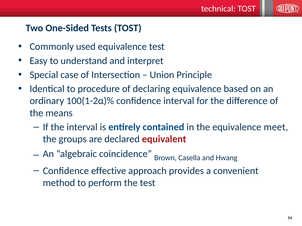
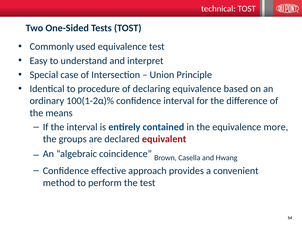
meet: meet -> more (276, 127)
